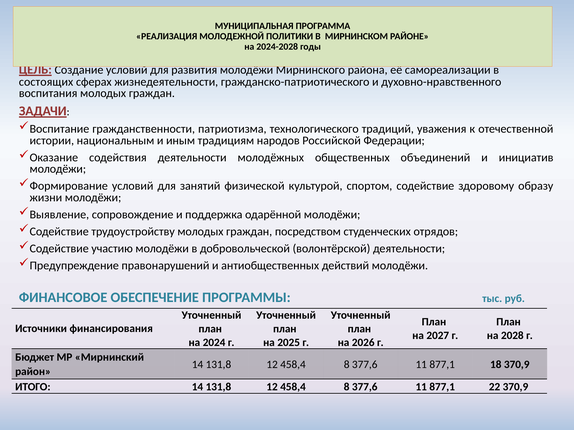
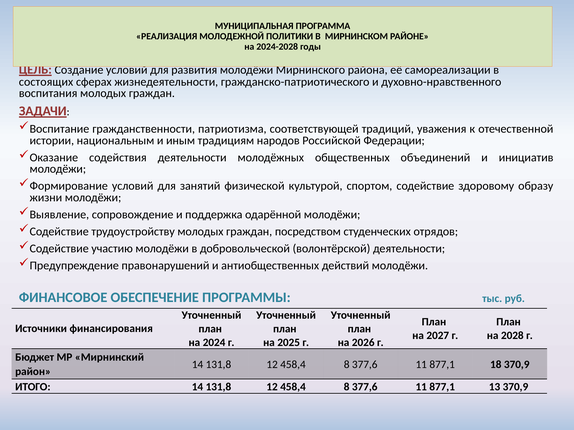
технологического: технологического -> соответствующей (314, 129)
22: 22 -> 13 (495, 387)
